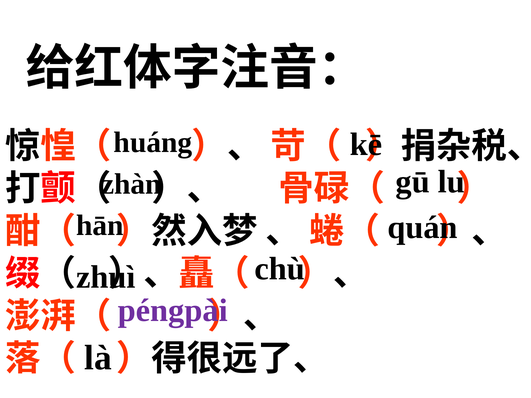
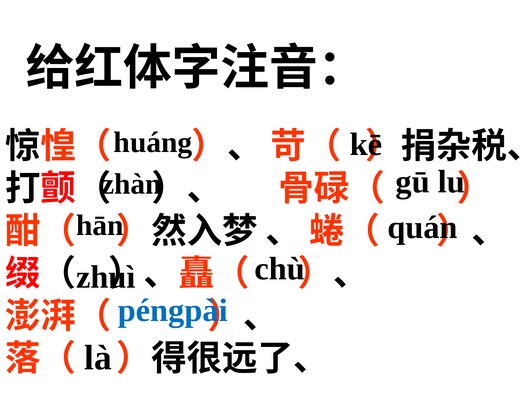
péngpài colour: purple -> blue (173, 311)
